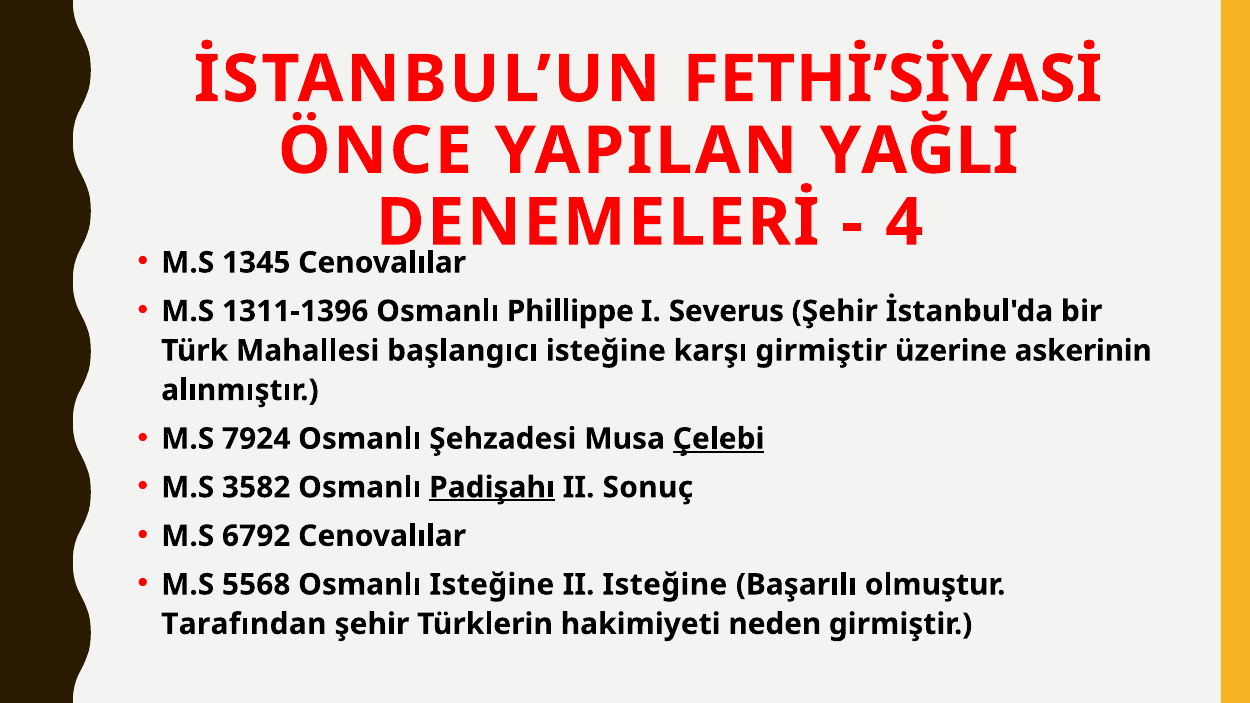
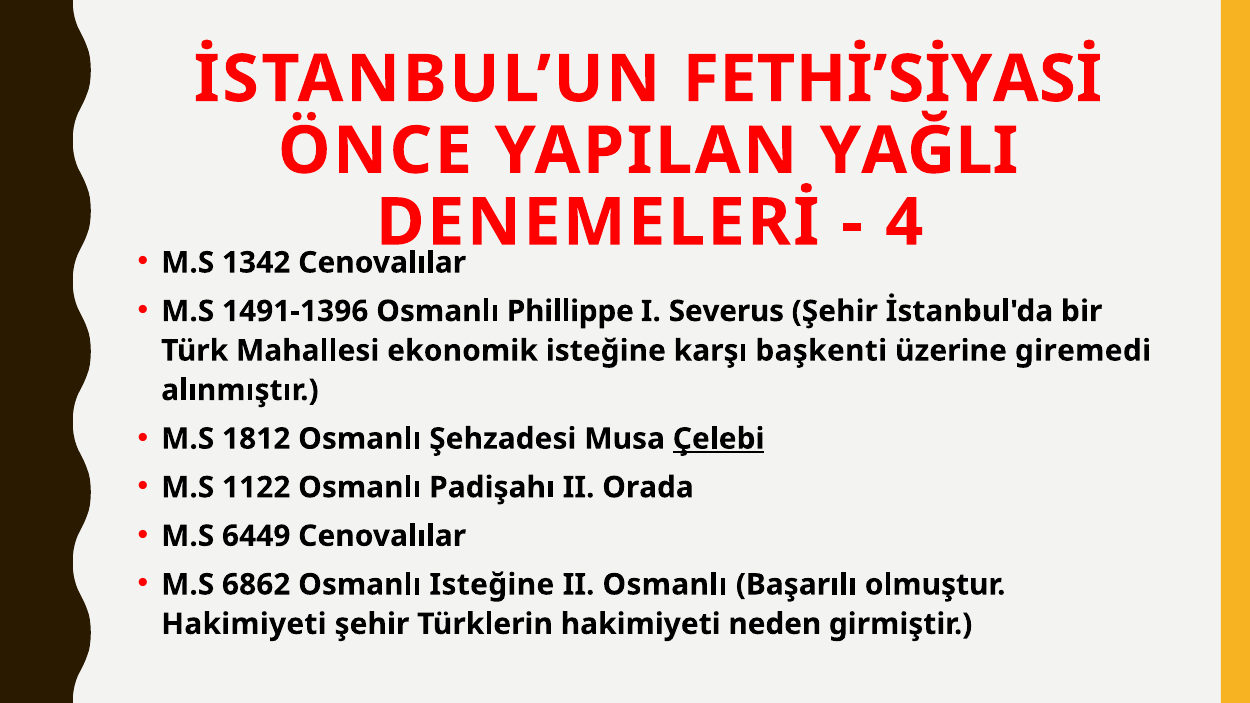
1345: 1345 -> 1342 (256, 263)
1311-1396: 1311-1396 -> 1491-1396 (295, 311)
başlangıcı: başlangıcı -> ekonomik (463, 351)
karşı girmiştir: girmiştir -> başkenti (821, 351)
askerinin: askerinin -> giremedi (1083, 351)
7924: 7924 -> 1812 (256, 439)
3582: 3582 -> 1122 (256, 488)
Padişahı underline: present -> none (492, 488)
Sonuç: Sonuç -> Orada (648, 488)
6792: 6792 -> 6449 (256, 536)
5568: 5568 -> 6862 (256, 585)
II Isteğine: Isteğine -> Osmanlı (665, 585)
Tarafından: Tarafından -> Hakimiyeti (244, 624)
